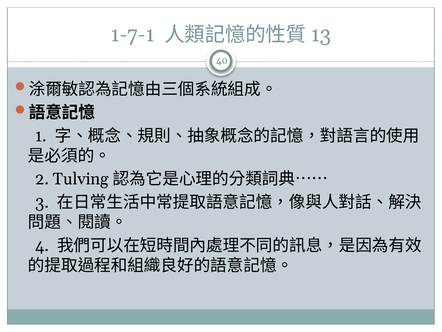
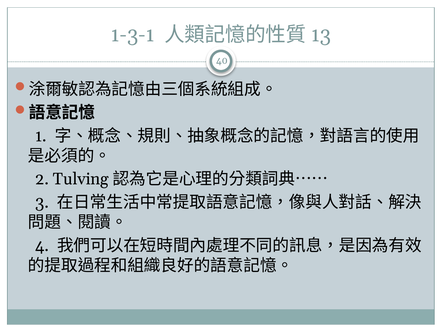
1-7-1: 1-7-1 -> 1-3-1 (133, 35)
